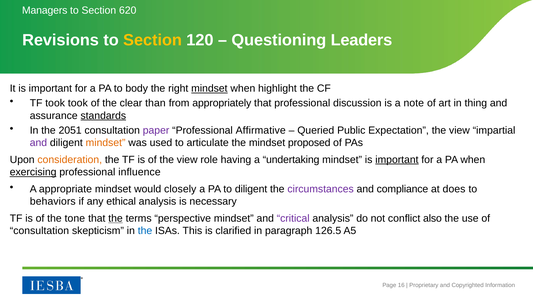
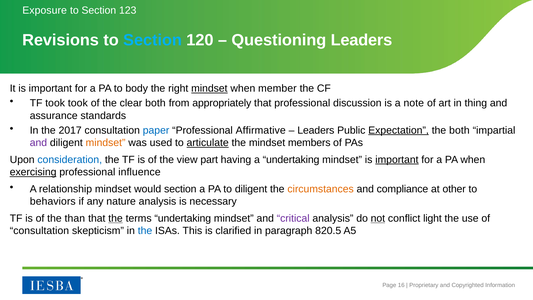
Managers: Managers -> Exposure (45, 10)
620: 620 -> 123 (128, 10)
Section colour: yellow -> light blue (153, 40)
highlight: highlight -> member (277, 88)
clear than: than -> both (155, 103)
standards underline: present -> none (103, 116)
2051: 2051 -> 2017 (70, 130)
paper colour: purple -> blue (156, 130)
Queried: Queried -> Leaders (316, 130)
Expectation underline: none -> present (399, 130)
view: view -> both (459, 130)
articulate underline: none -> present (208, 143)
proposed: proposed -> members (309, 143)
consideration colour: orange -> blue (70, 160)
role: role -> part (209, 160)
appropriate: appropriate -> relationship (66, 189)
would closely: closely -> section (180, 189)
circumstances colour: purple -> orange (321, 189)
does: does -> other (454, 189)
ethical: ethical -> nature (121, 201)
tone: tone -> than (75, 218)
terms perspective: perspective -> undertaking (183, 218)
not underline: none -> present (378, 218)
also: also -> light (432, 218)
126.5: 126.5 -> 820.5 (328, 231)
